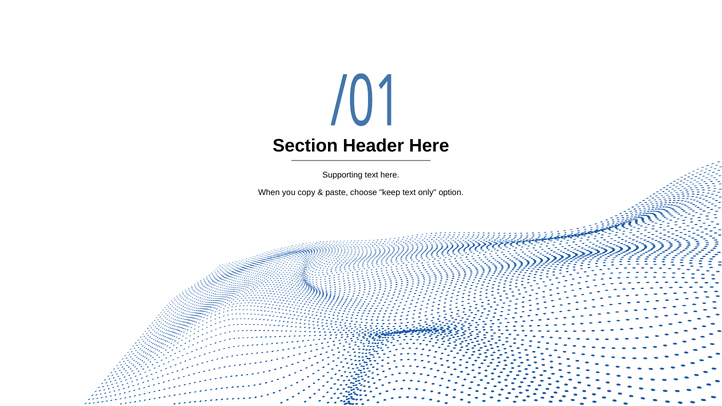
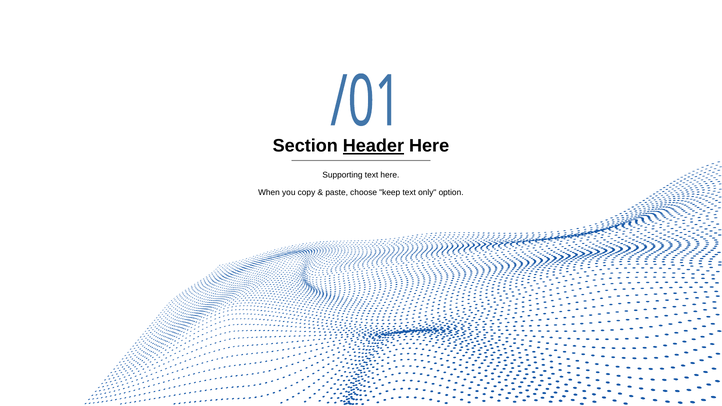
Header underline: none -> present (373, 146)
